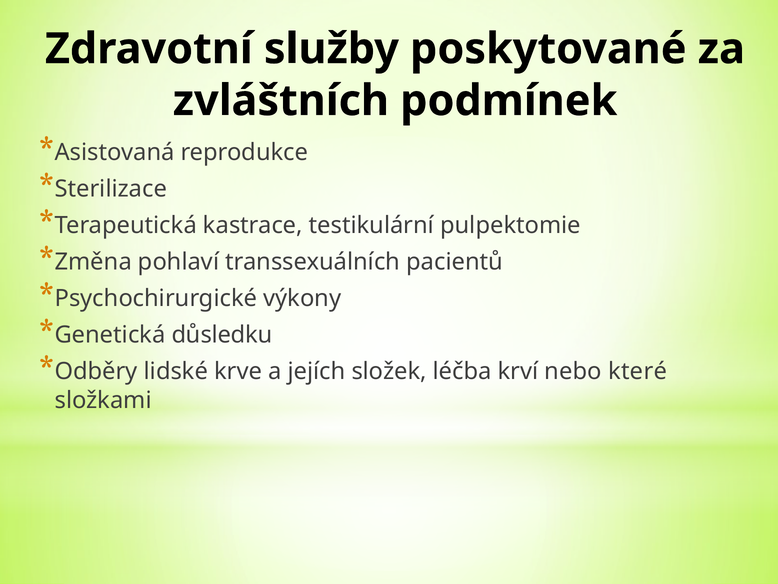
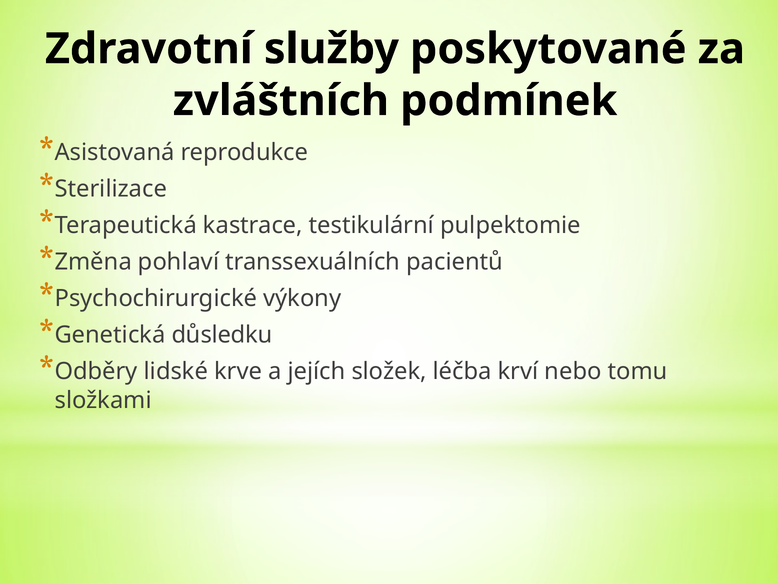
které: které -> tomu (638, 371)
